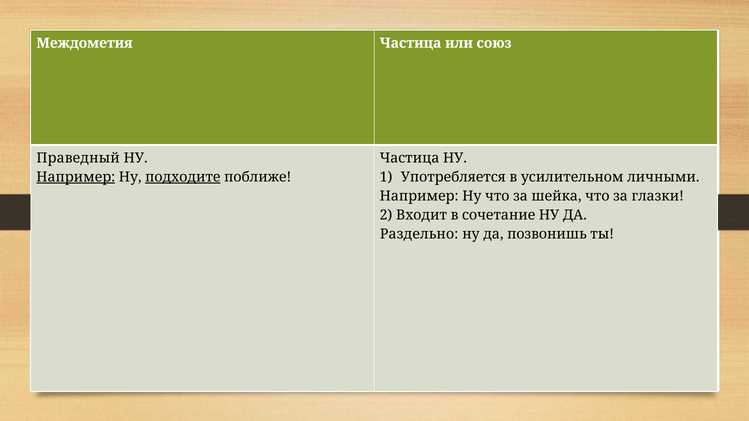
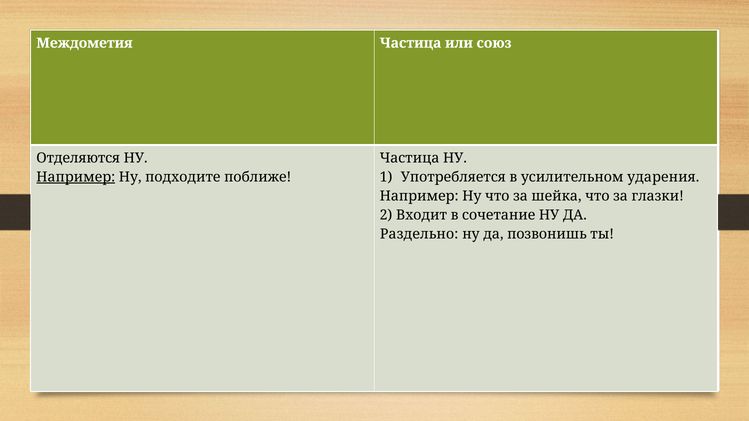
Праведный: Праведный -> Отделяются (78, 158)
подходите underline: present -> none (183, 177)
личными: личными -> ударения (663, 177)
